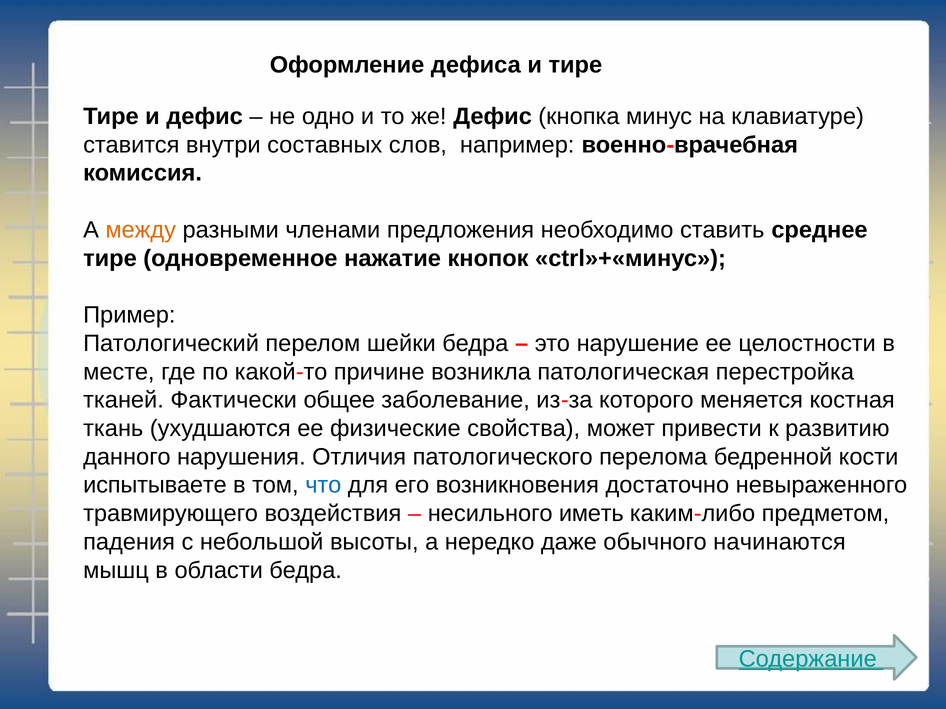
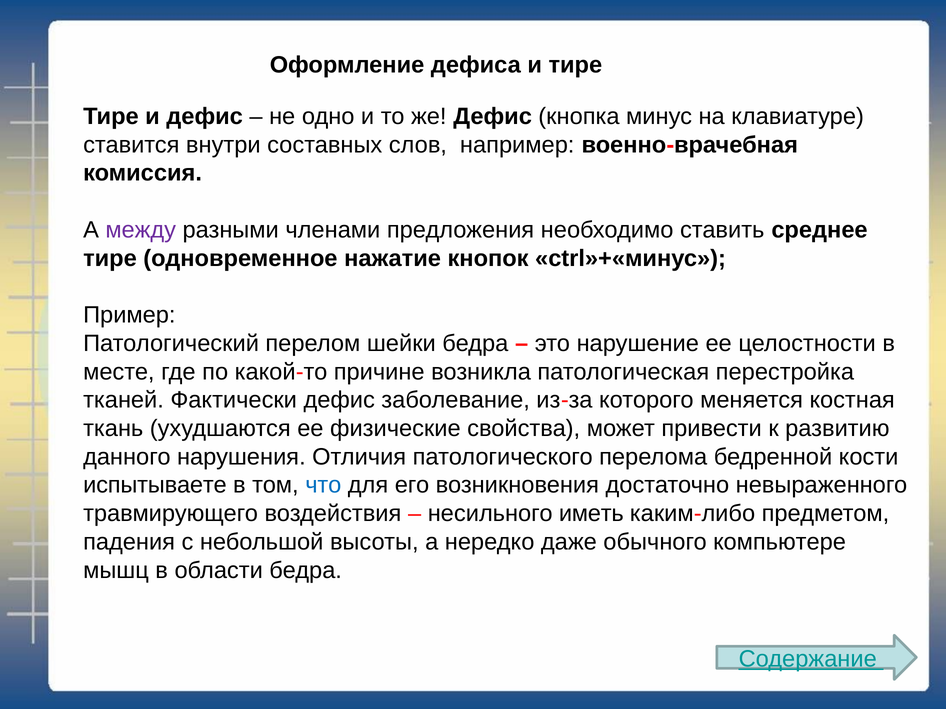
между colour: orange -> purple (141, 230)
Фактически общее: общее -> дефис (339, 400)
начинаются: начинаются -> компьютере (780, 542)
